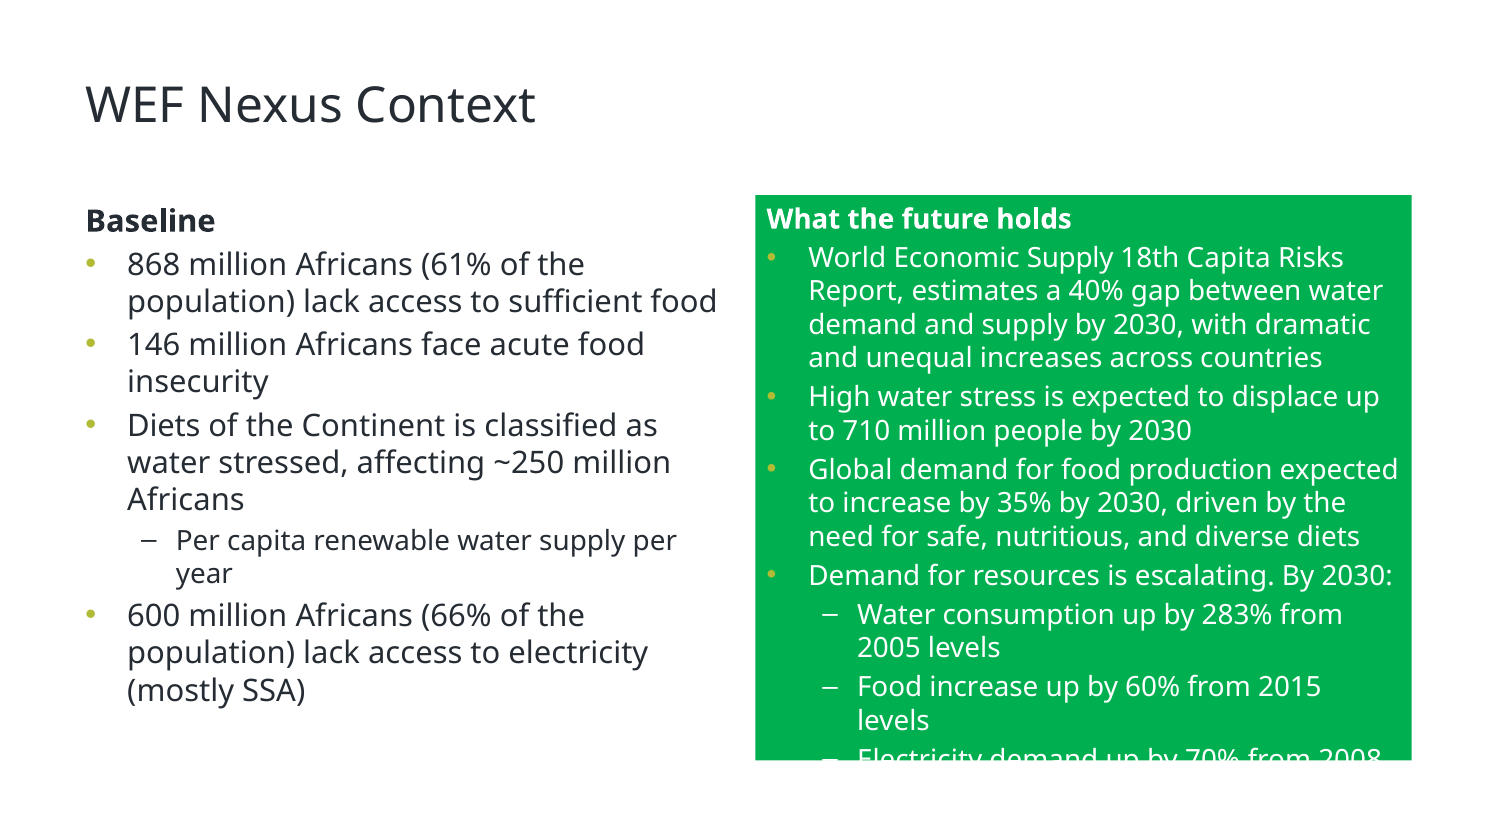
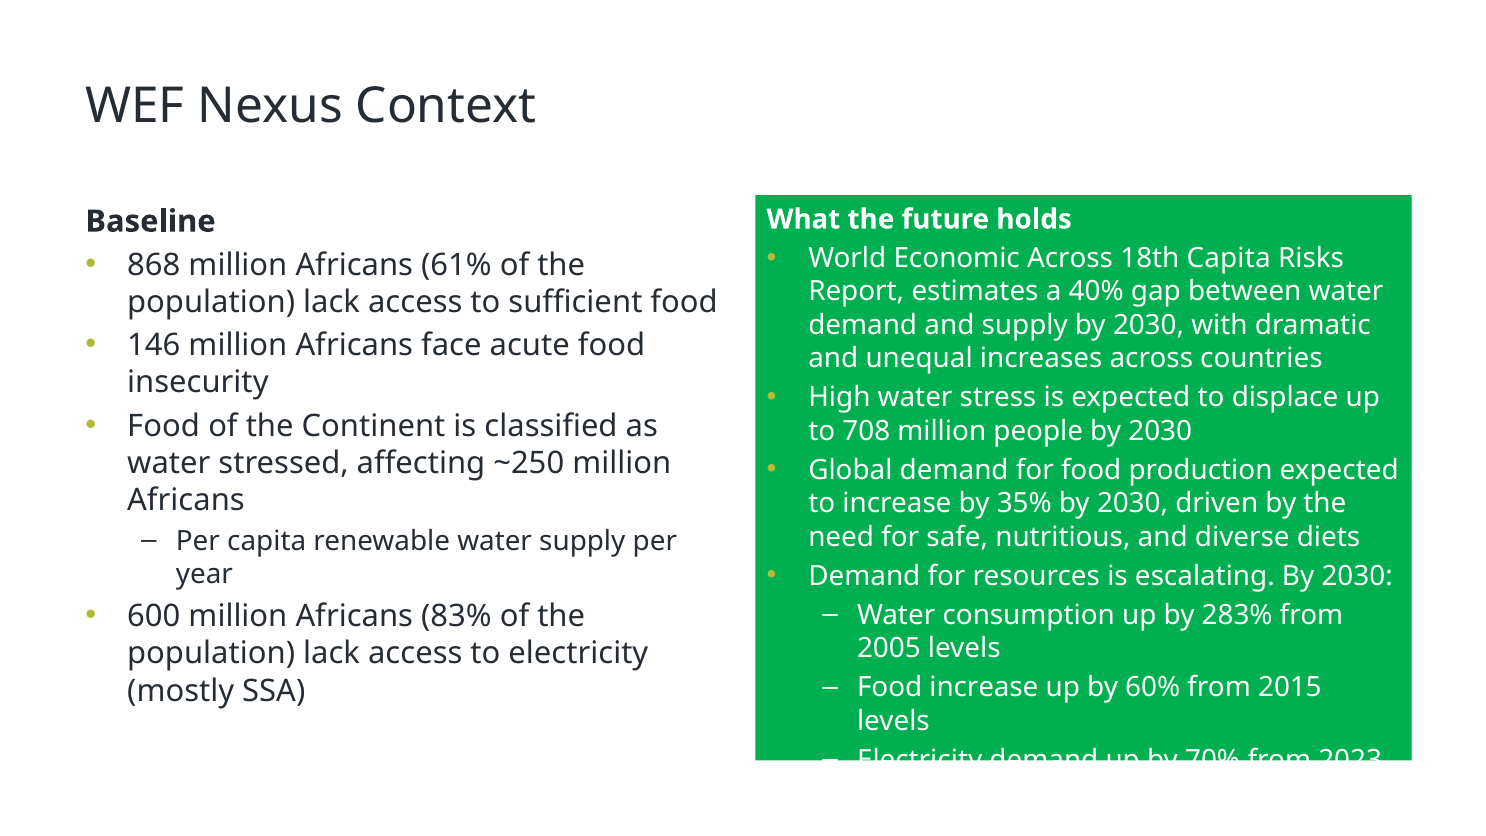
Economic Supply: Supply -> Across (1070, 258)
Diets: Diets -> Food (164, 426)
710: 710 -> 708 (866, 431)
66%: 66% -> 83% (456, 616)
2008: 2008 -> 2023 (1350, 760)
